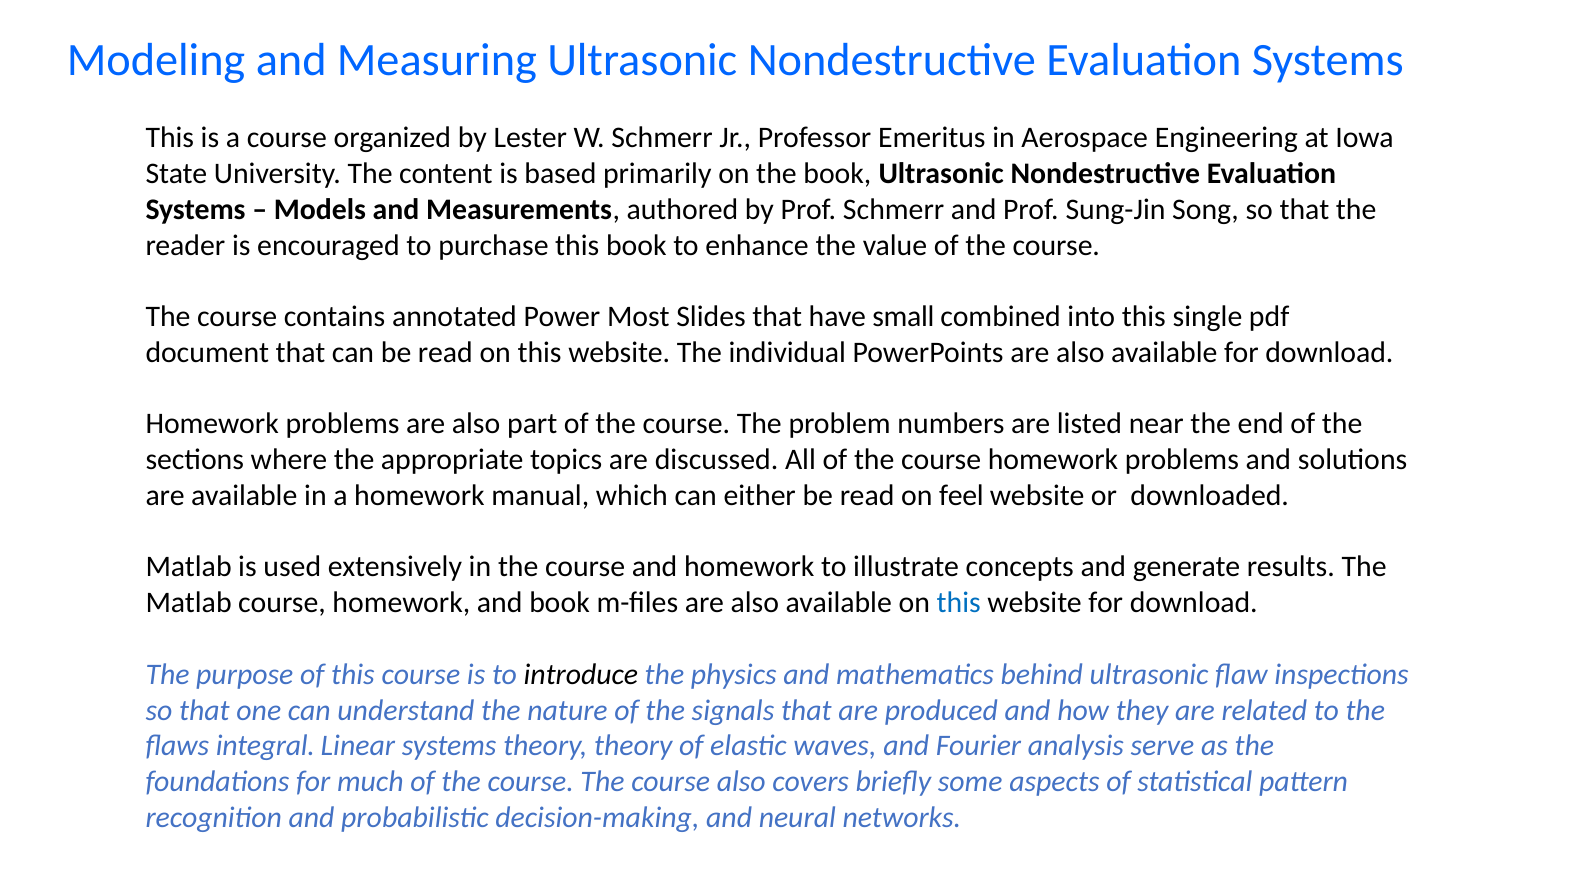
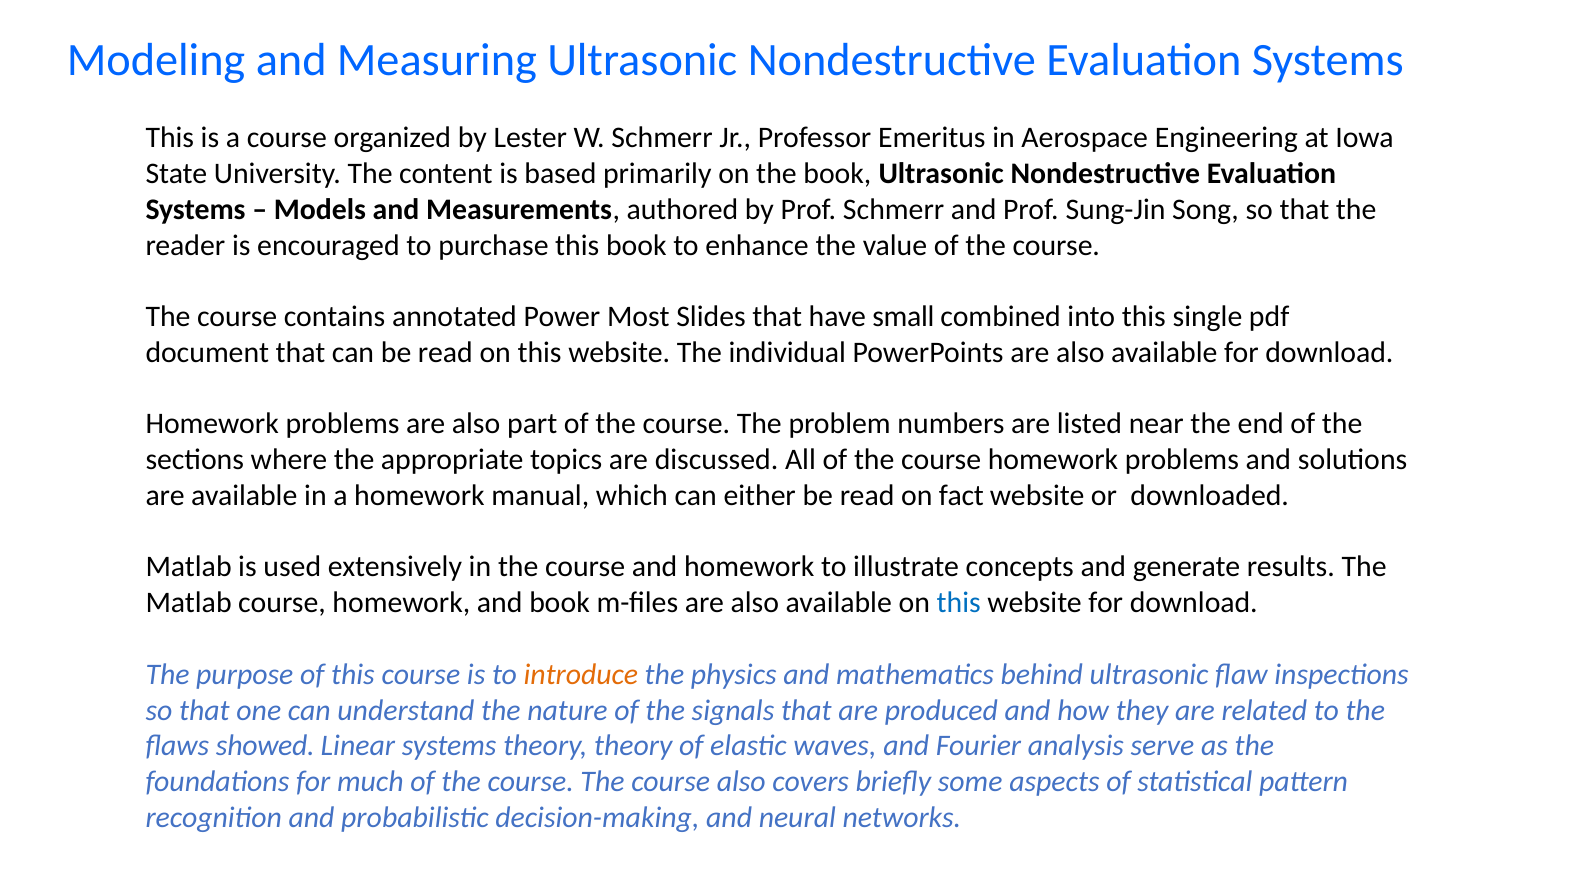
feel: feel -> fact (961, 496)
introduce colour: black -> orange (581, 674)
integral: integral -> showed (265, 746)
